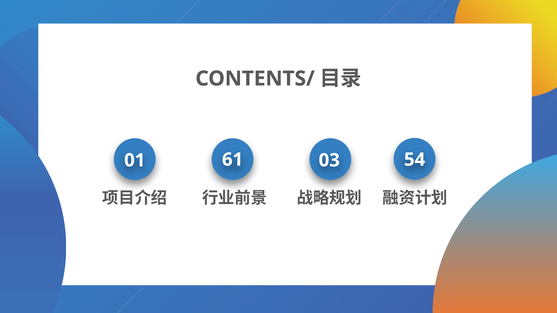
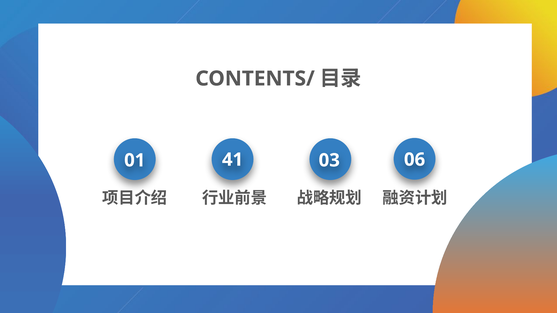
61: 61 -> 41 (233, 160)
54: 54 -> 06 (415, 160)
